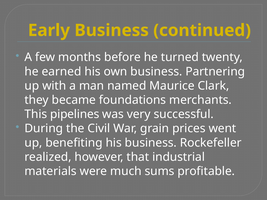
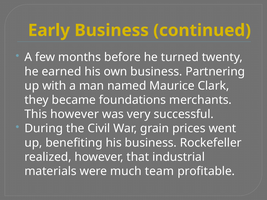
This pipelines: pipelines -> however (75, 114)
sums: sums -> team (159, 171)
